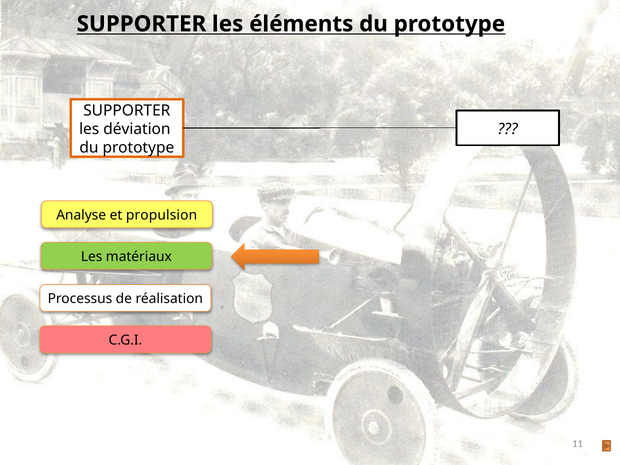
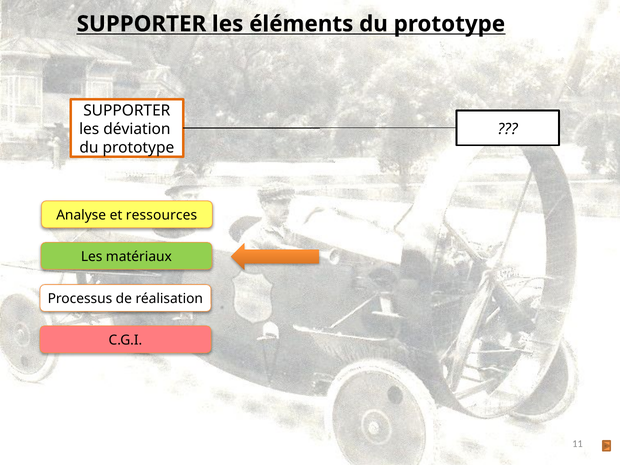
propulsion: propulsion -> ressources (162, 215)
